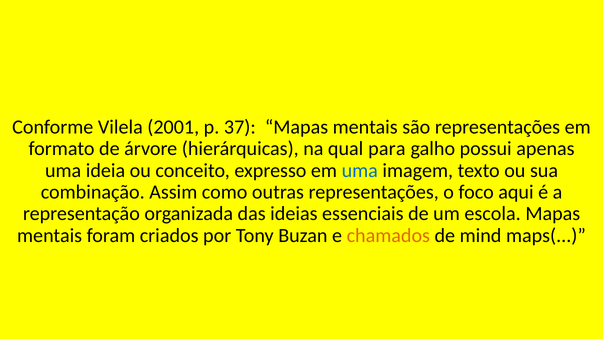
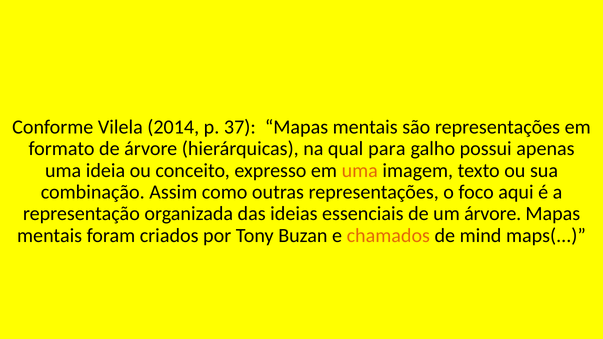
2001: 2001 -> 2014 (173, 127)
uma colour: blue -> orange (360, 170)
um escola: escola -> árvore (493, 214)
